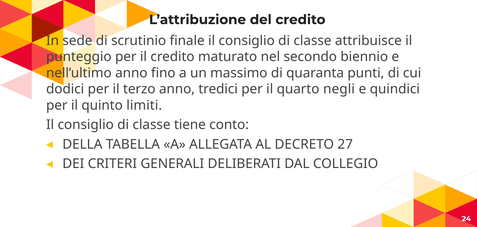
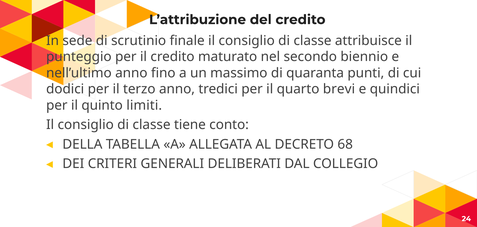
negli: negli -> brevi (339, 89)
27: 27 -> 68 (345, 144)
